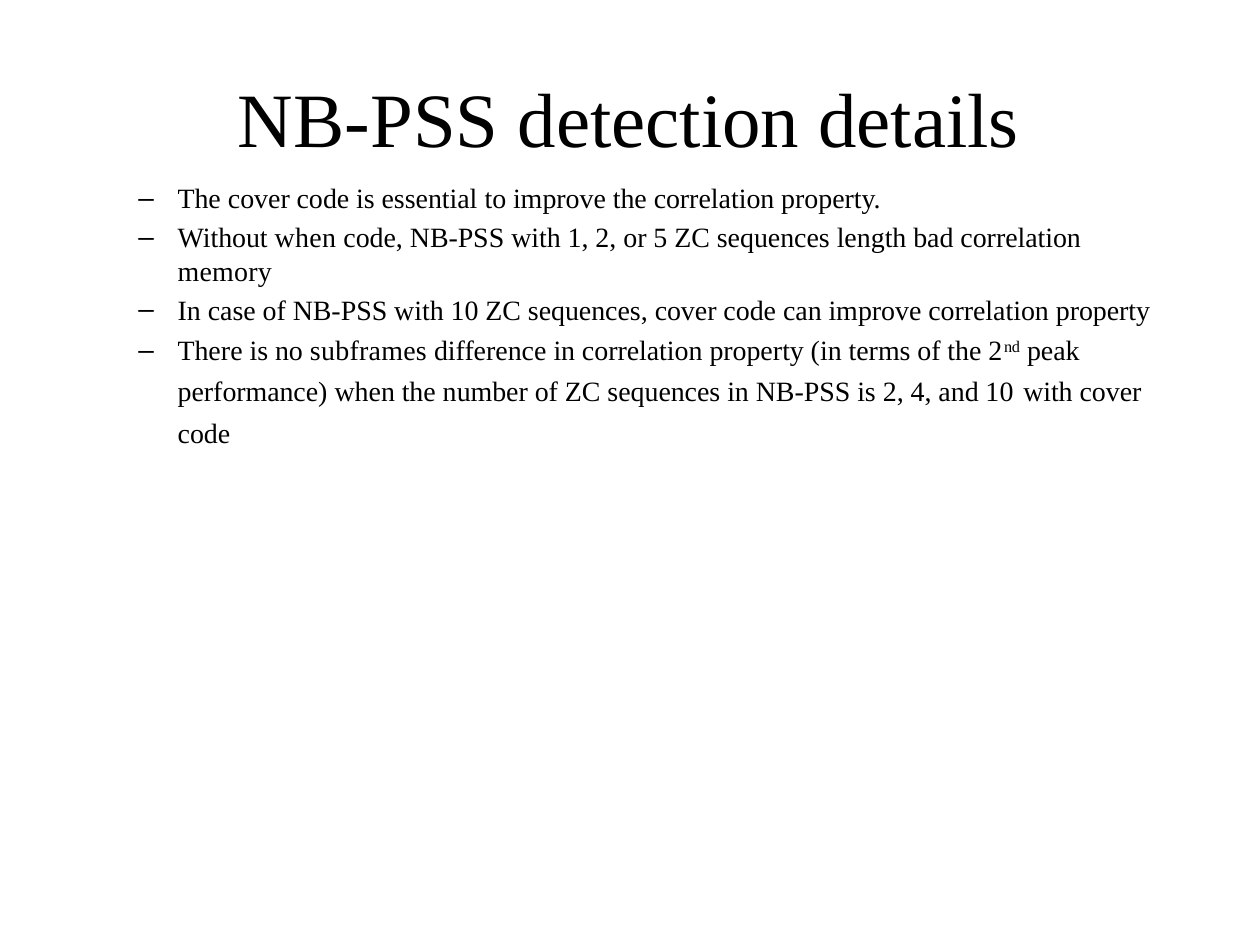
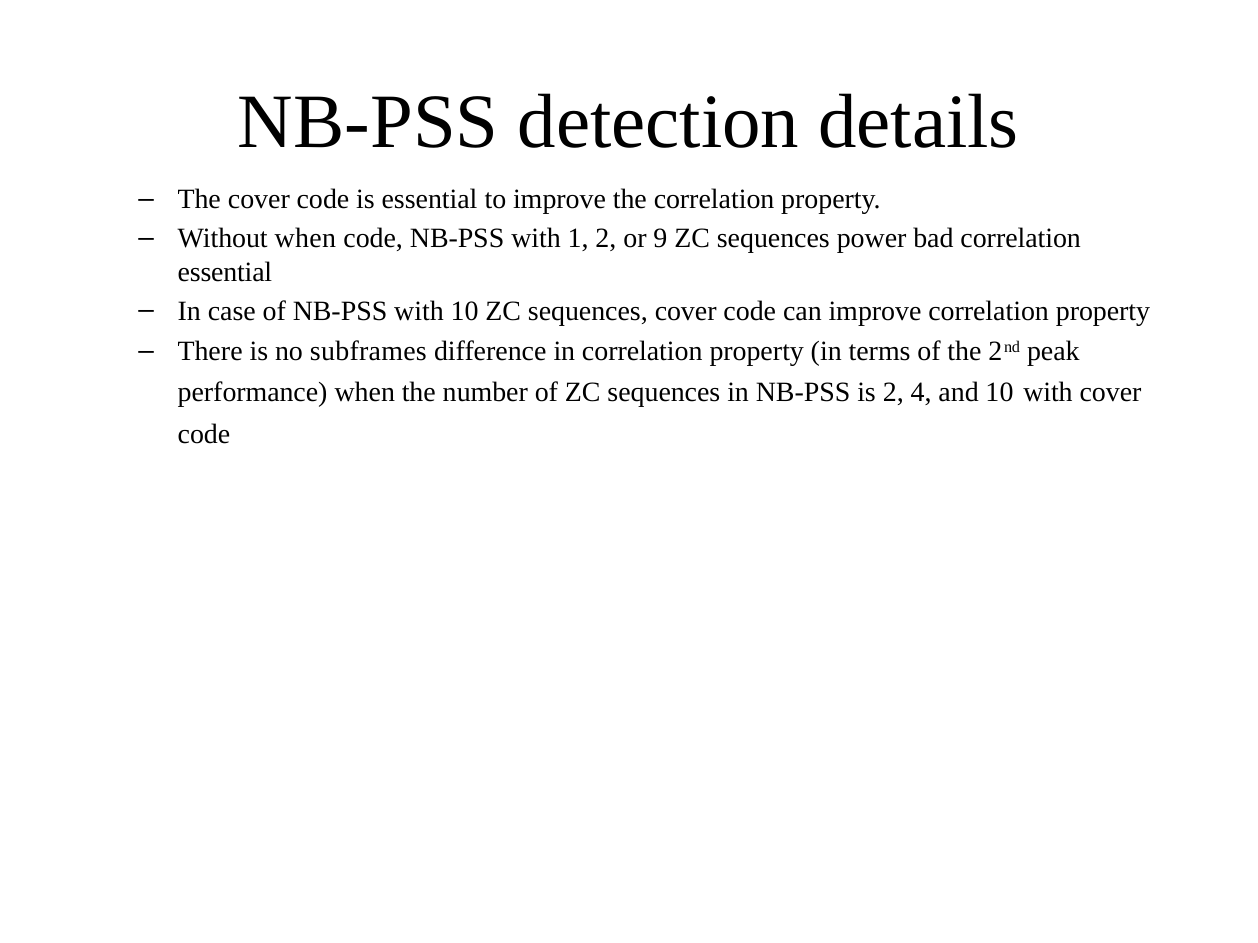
5: 5 -> 9 (660, 239)
length: length -> power (872, 239)
memory: memory -> essential (225, 272)
